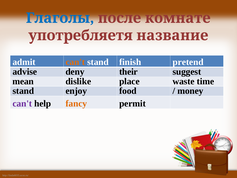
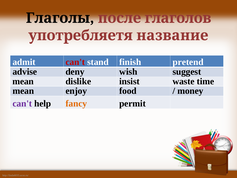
Глаголы colour: blue -> black (60, 18)
комнате: комнате -> глаголов (178, 18)
can't colour: orange -> red (75, 62)
their: their -> wish (128, 72)
place: place -> insist (129, 81)
stand: stand -> mean (23, 91)
